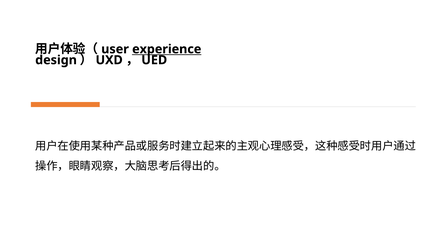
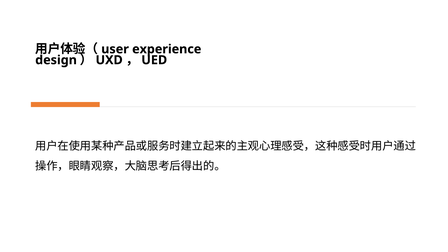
experience underline: present -> none (167, 49)
